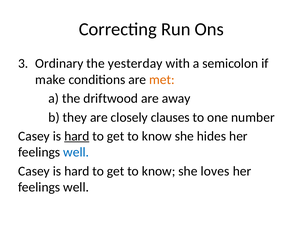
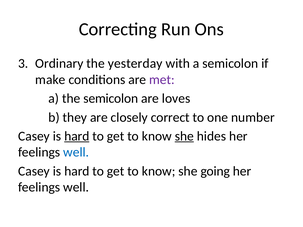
met colour: orange -> purple (162, 80)
the driftwood: driftwood -> semicolon (111, 99)
away: away -> loves (176, 99)
clauses: clauses -> correct (170, 117)
she underline: none -> present (184, 136)
loves: loves -> going (215, 171)
